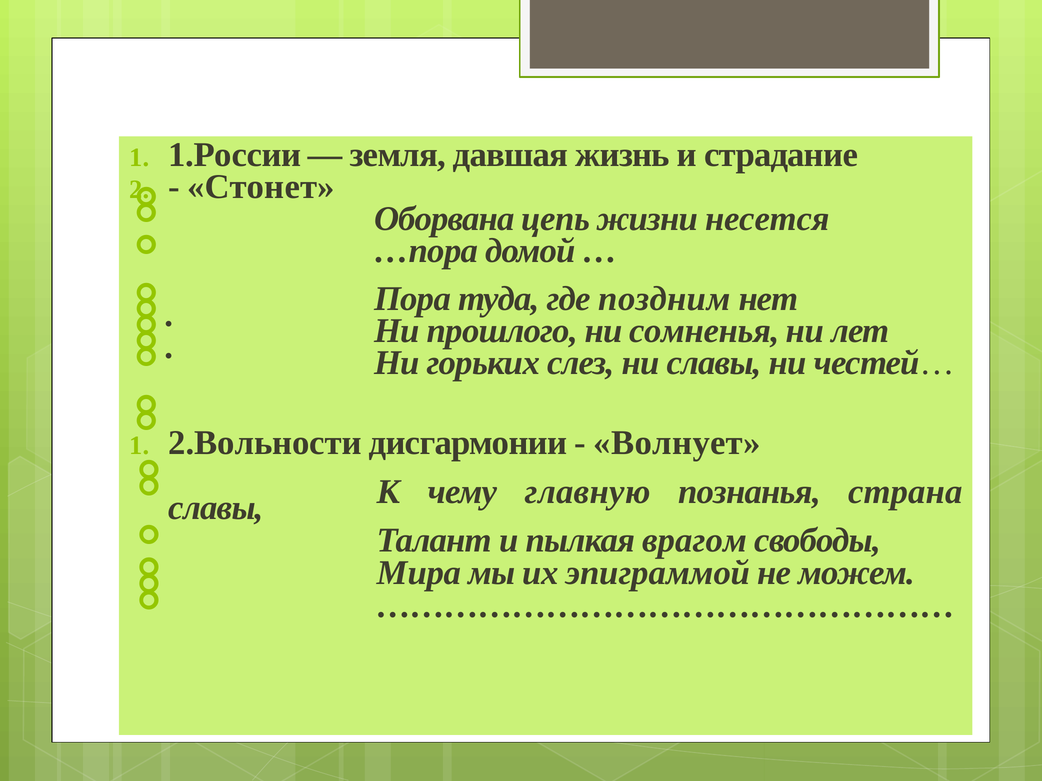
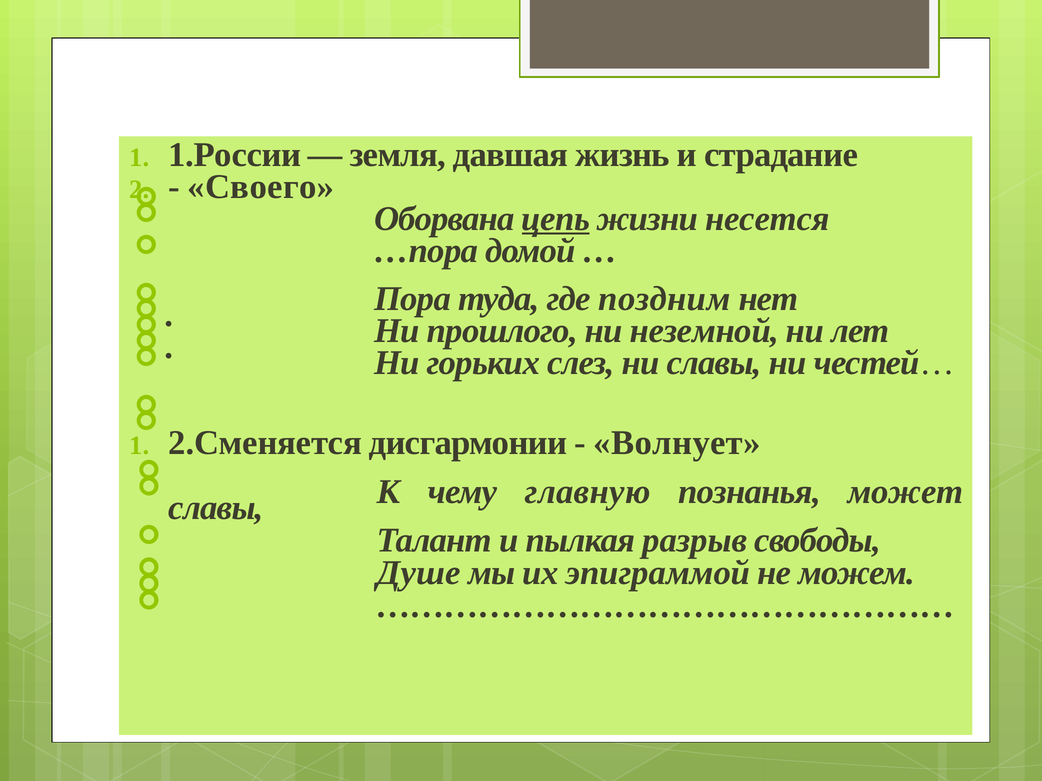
Стонет: Стонет -> Своего (261, 187)
цепь underline: none -> present (556, 219)
сомненья: сомненья -> неземной (704, 331)
2.Вольности: 2.Вольности -> 2.Сменяется (265, 443)
страна: страна -> может (906, 492)
врагом: врагом -> разрыв (695, 541)
Мира: Мира -> Душе (419, 573)
